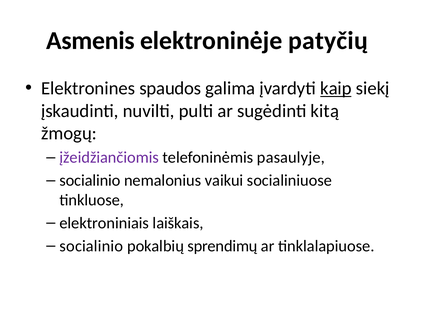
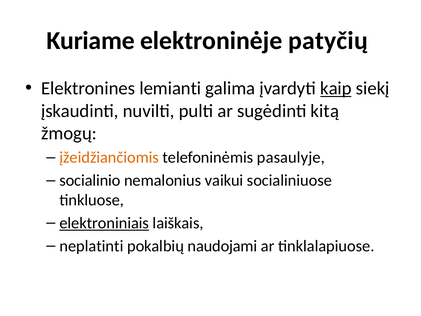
Asmenis: Asmenis -> Kuriame (91, 41)
spaudos: spaudos -> lemianti (170, 88)
įžeidžiančiomis colour: purple -> orange (109, 157)
elektroniniais underline: none -> present (104, 223)
socialinio: socialinio -> neplatinti (91, 246)
sprendimų: sprendimų -> naudojami (222, 246)
